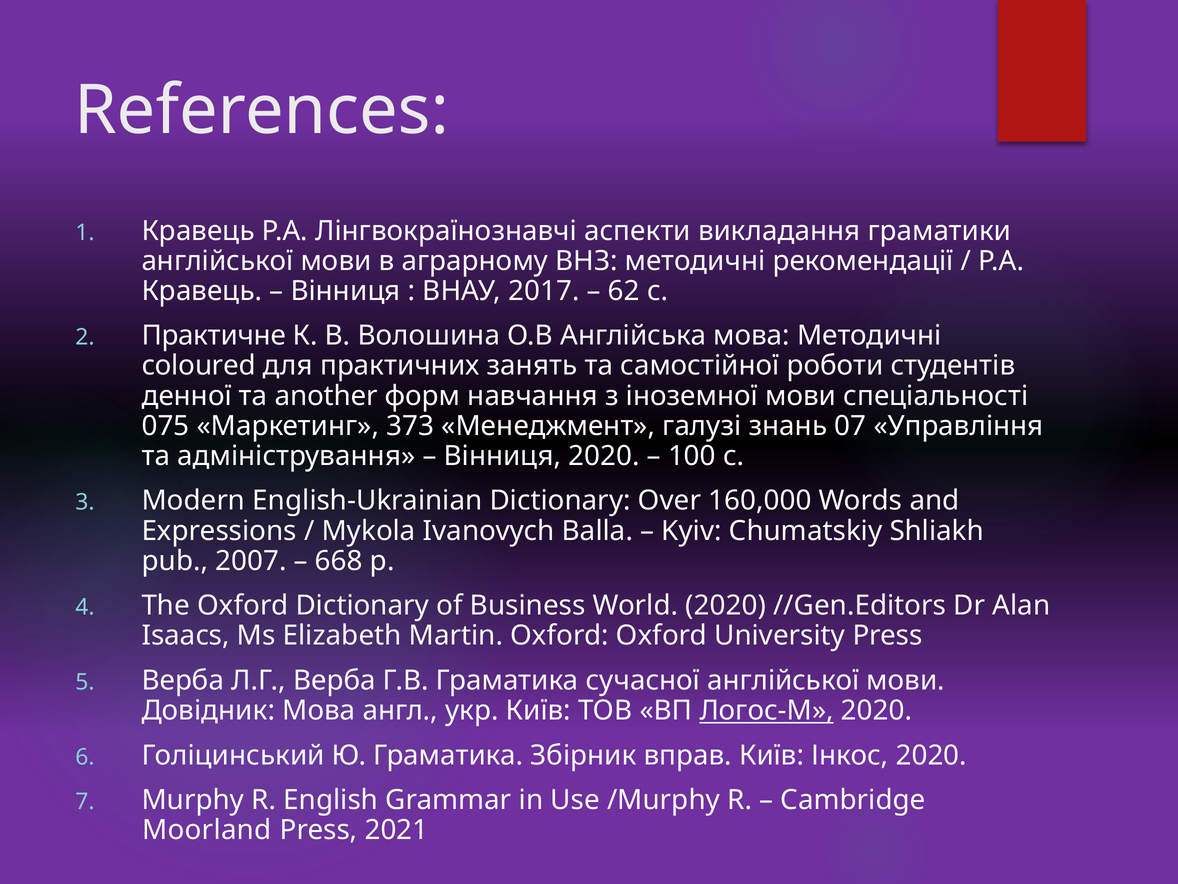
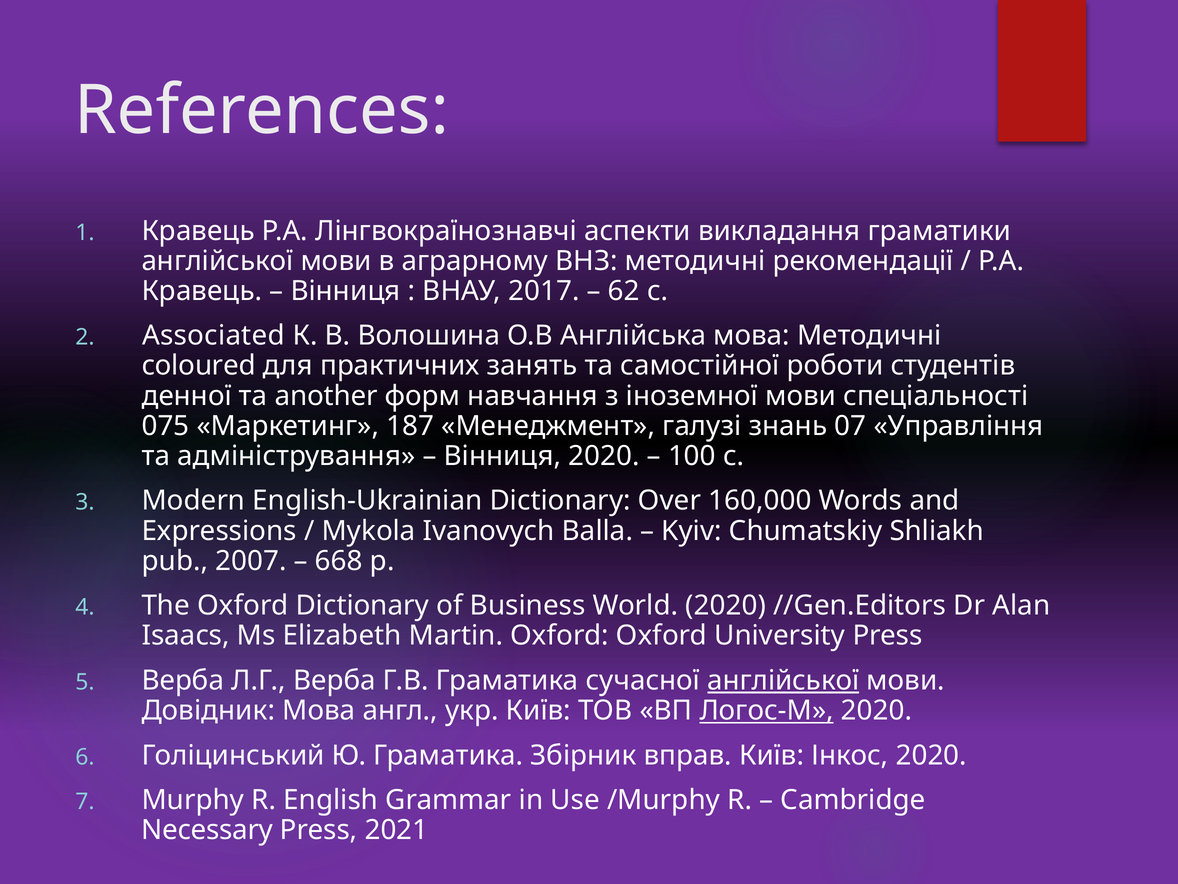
Практичне: Практичне -> Associated (213, 336)
373: 373 -> 187 (410, 426)
англійської underline: none -> present (783, 680)
Moorland: Moorland -> Necessary (207, 830)
